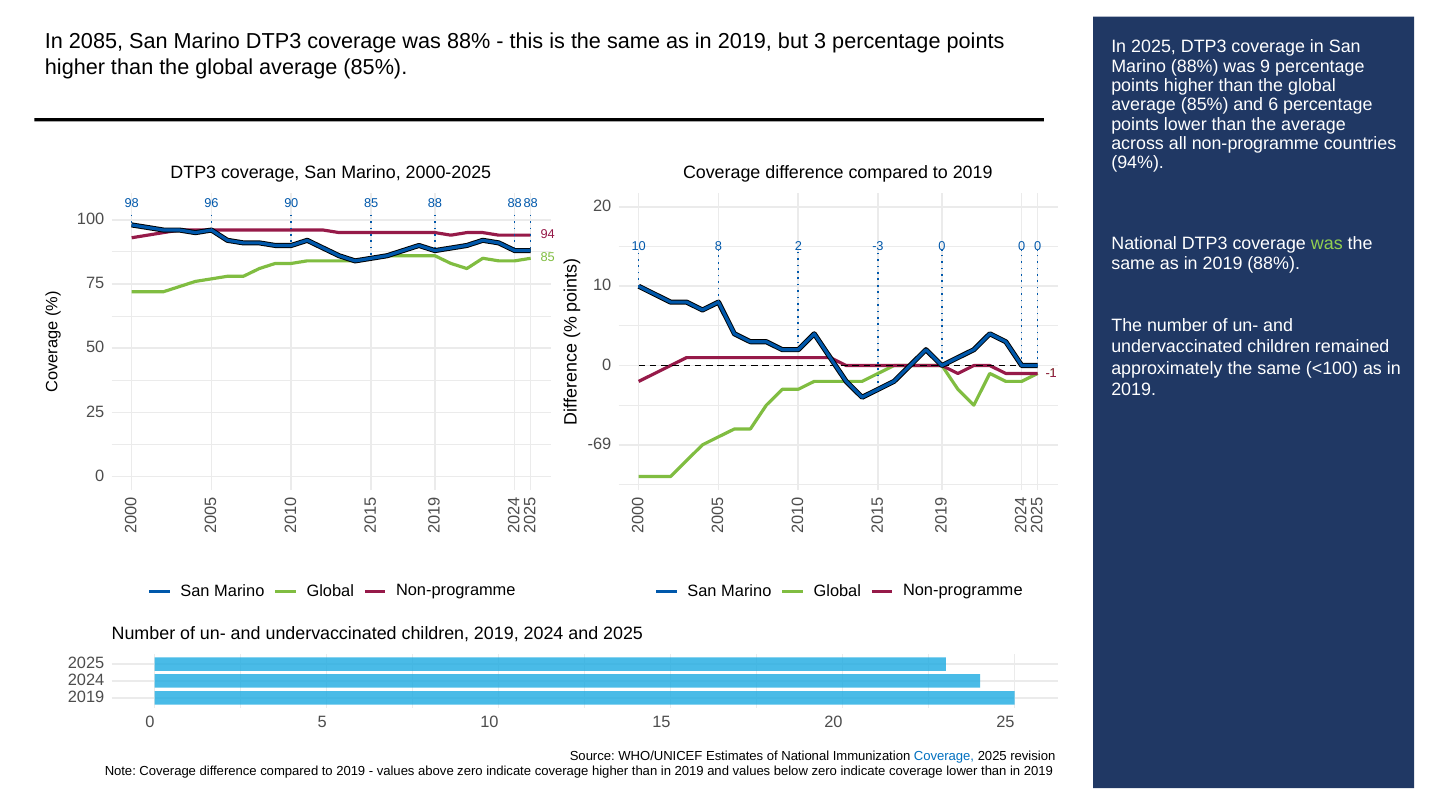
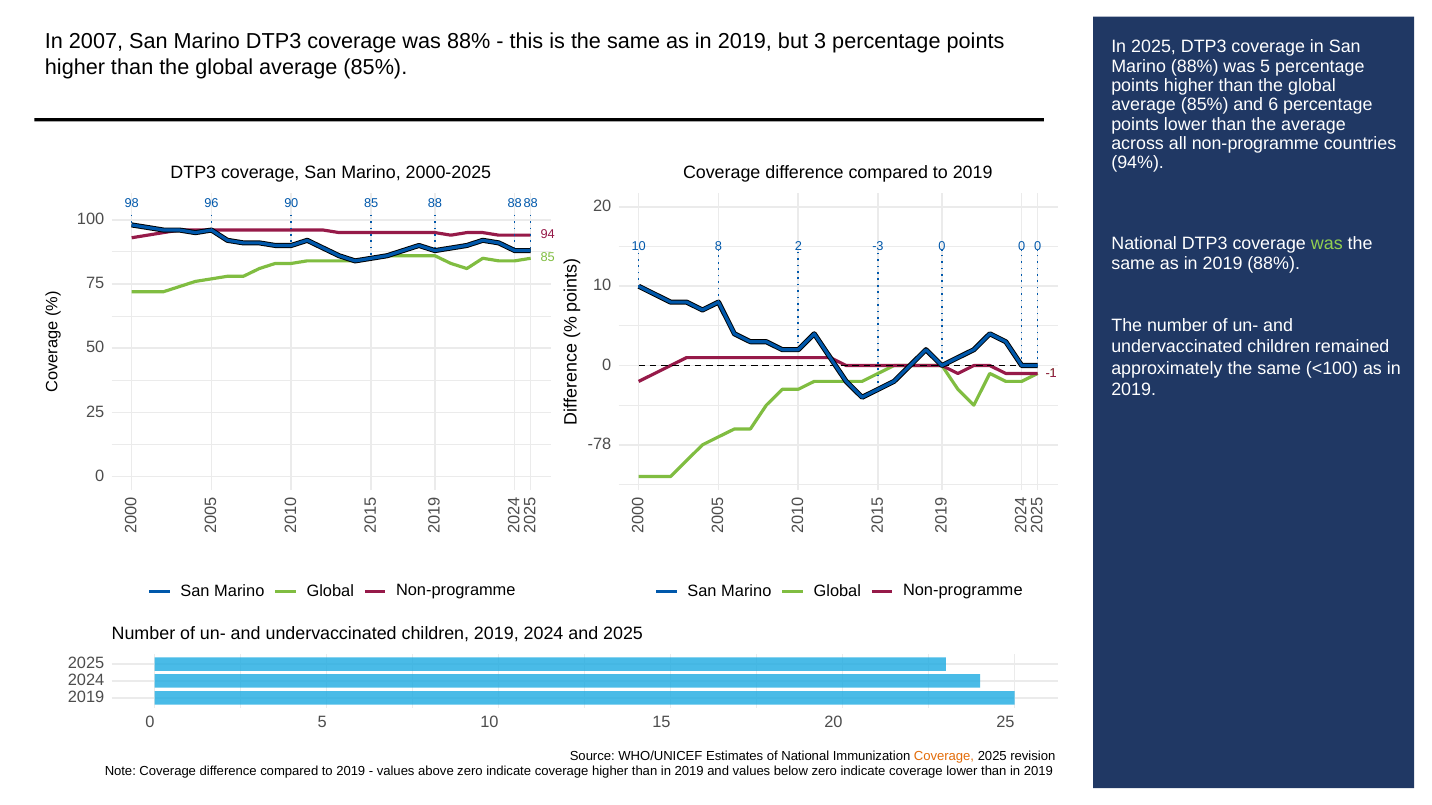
2085: 2085 -> 2007 (96, 41)
was 9: 9 -> 5 (1265, 66)
-69: -69 -> -78 (599, 444)
Coverage colour: blue -> orange (944, 757)
